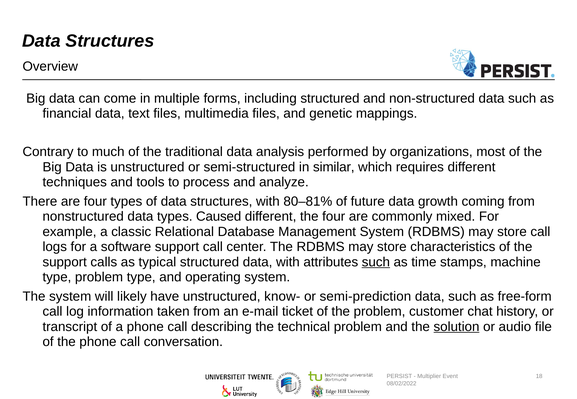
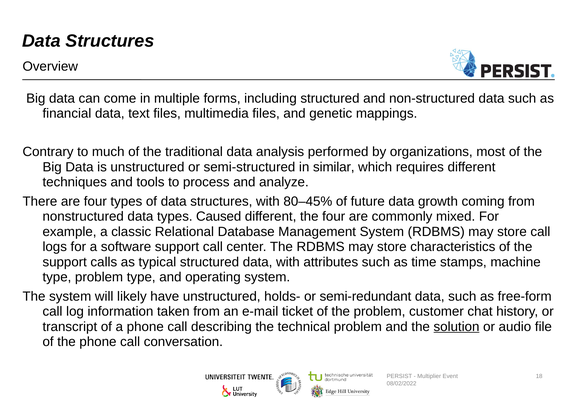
80–81%: 80–81% -> 80–45% (308, 202)
such underline: present -> none (376, 262)
know-: know- -> holds- (282, 297)
semi-prediction: semi-prediction -> semi-redundant (365, 297)
